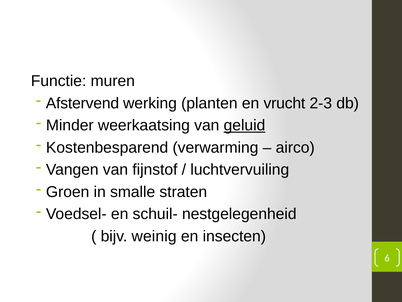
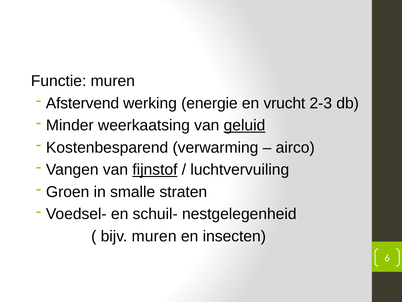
planten: planten -> energie (209, 103)
fijnstof underline: none -> present (155, 169)
bijv weinig: weinig -> muren (154, 236)
